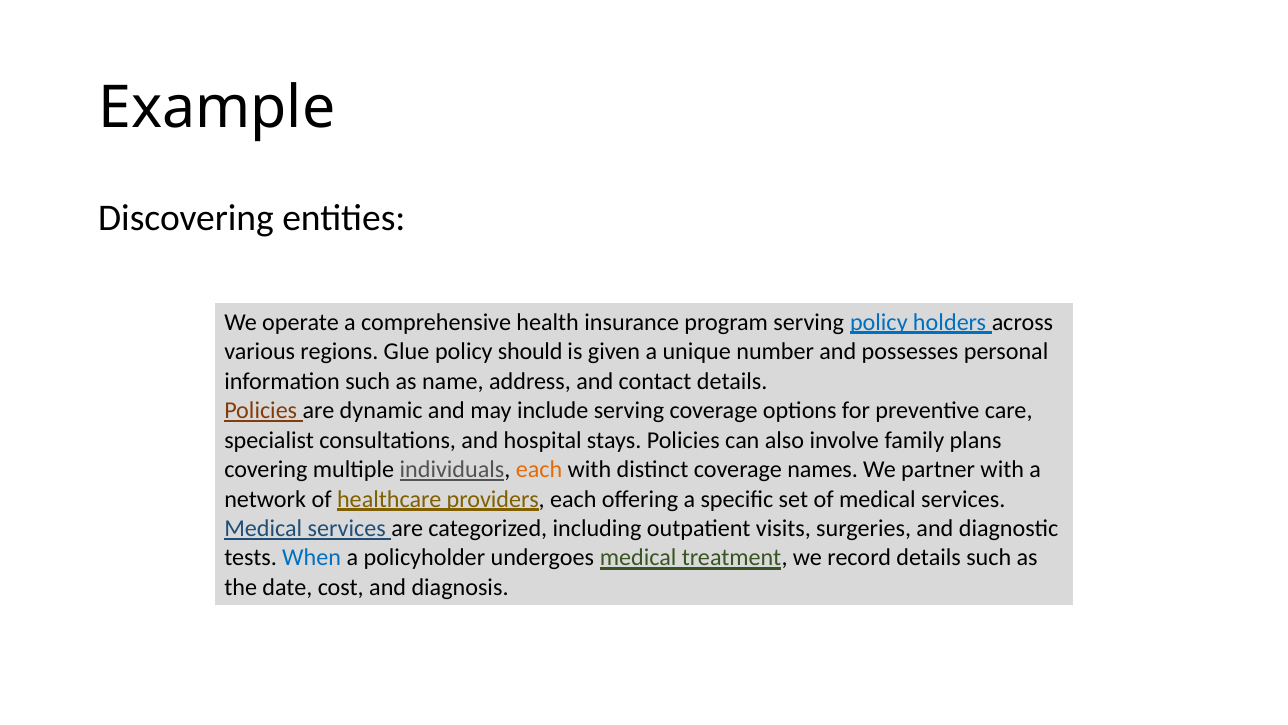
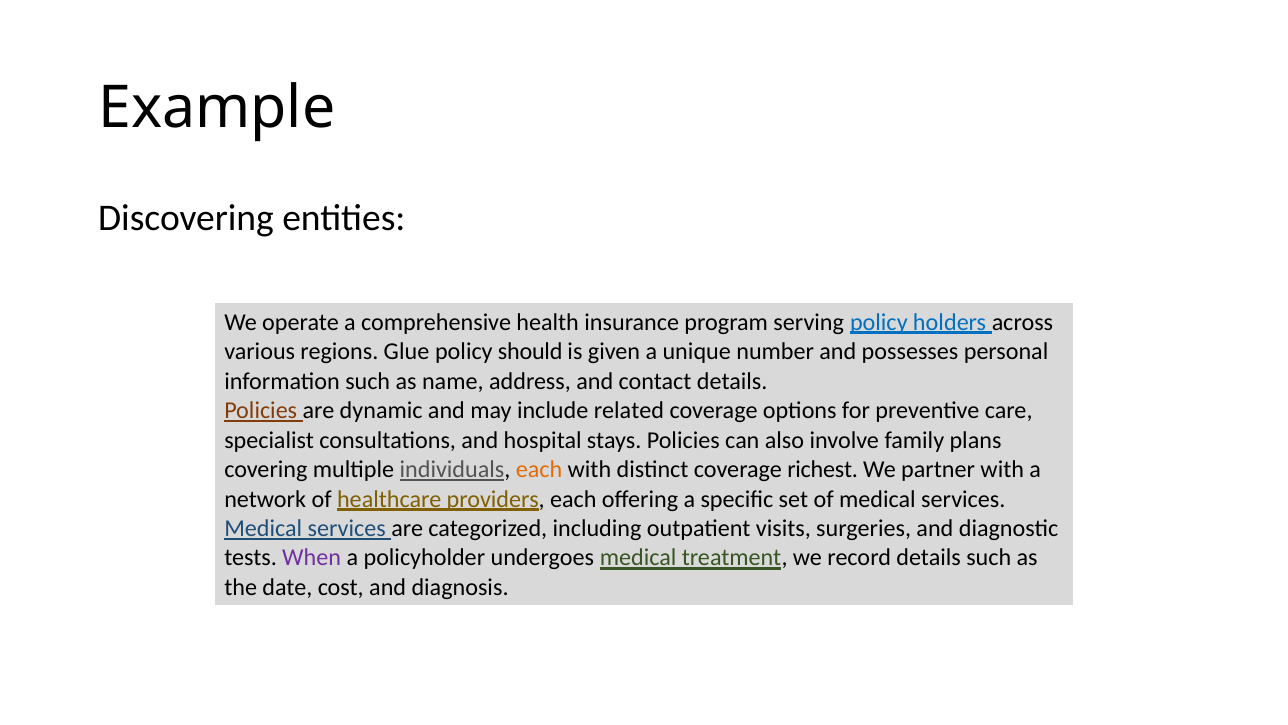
include serving: serving -> related (629, 410)
names: names -> richest (823, 469)
When colour: blue -> purple (312, 558)
